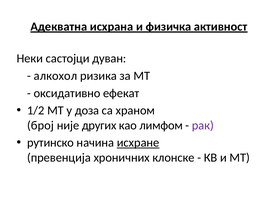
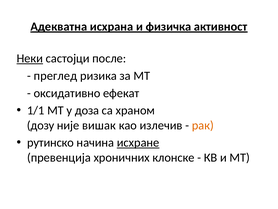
Неки underline: none -> present (30, 58)
дуван: дуван -> после (109, 58)
алкохол: алкохол -> преглед (55, 76)
1/2: 1/2 -> 1/1 (36, 110)
број: број -> дозу (41, 125)
других: других -> вишак (99, 125)
лимфом: лимфом -> излечив (161, 125)
рак colour: purple -> orange (203, 125)
